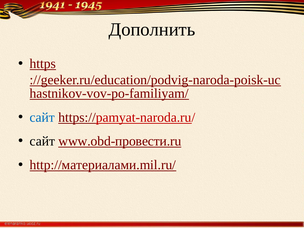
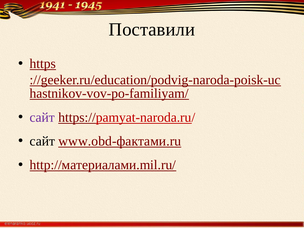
Дополнить: Дополнить -> Поставили (152, 29)
сайт colour: blue -> purple (42, 117)
www.obd-провести.ru: www.obd-провести.ru -> www.obd-фактами.ru (120, 141)
